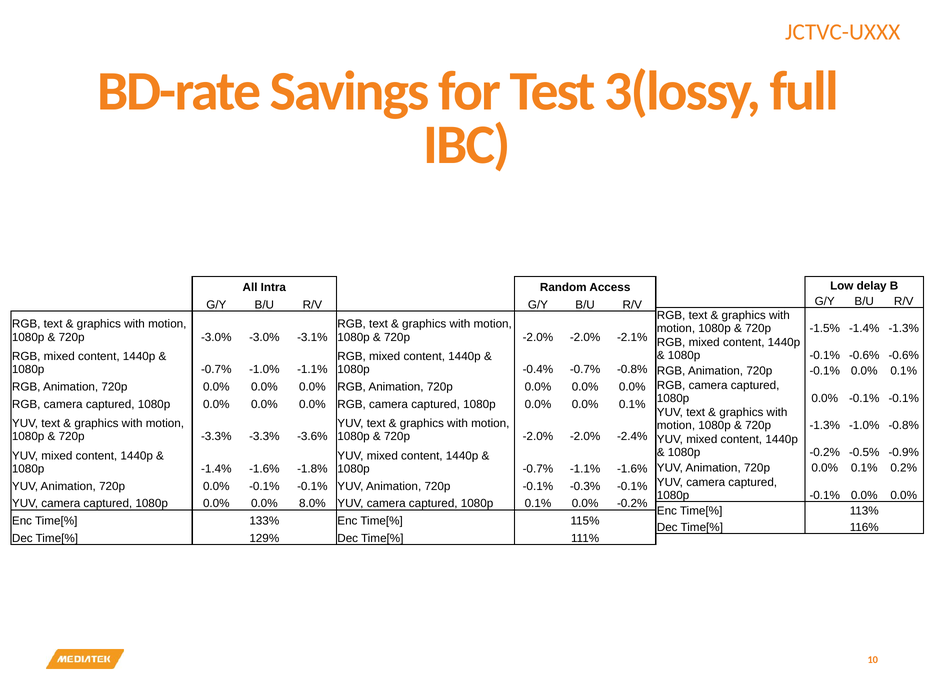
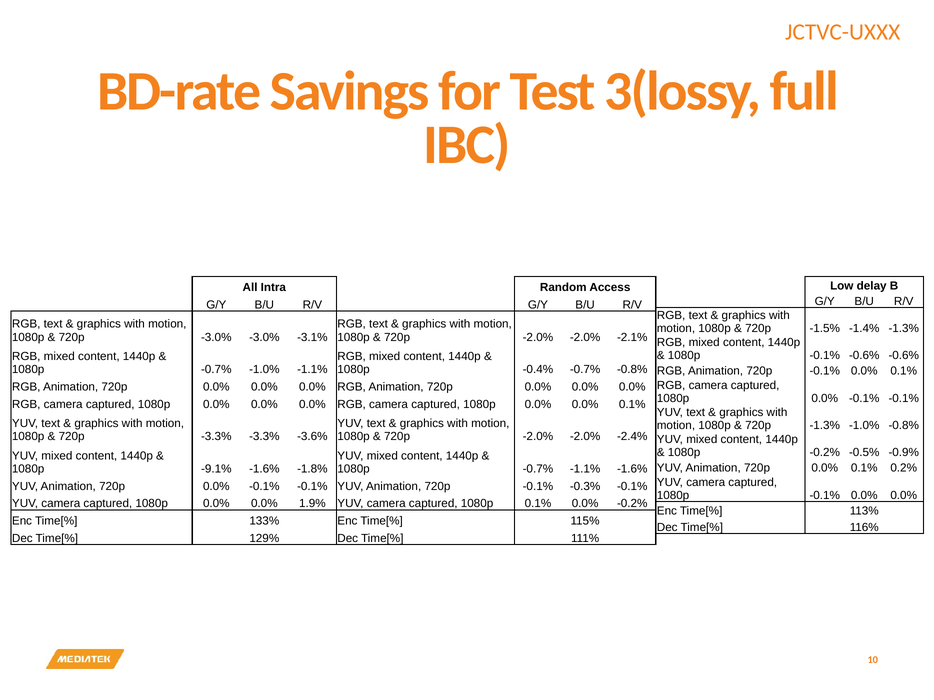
1080p -1.4%: -1.4% -> -9.1% (216, 469)
8.0%: 8.0% -> 1.9% (312, 504)
